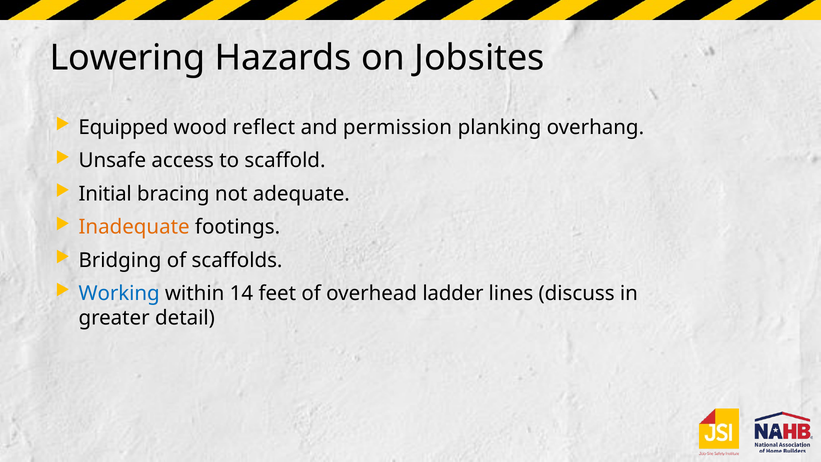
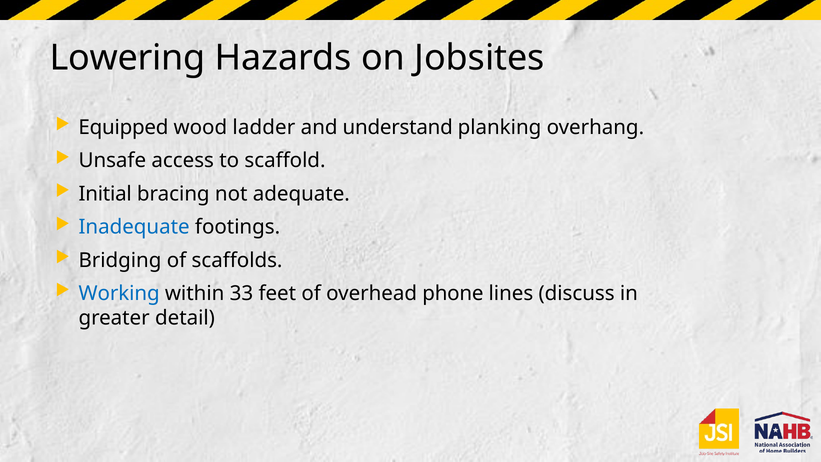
reflect: reflect -> ladder (264, 127)
permission: permission -> understand (398, 127)
Inadequate colour: orange -> blue (134, 227)
14: 14 -> 33 (241, 293)
ladder: ladder -> phone (453, 293)
